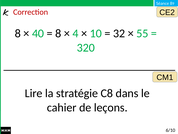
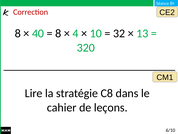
55: 55 -> 13 (142, 33)
